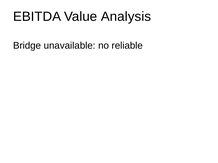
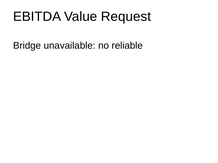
Analysis: Analysis -> Request (126, 17)
